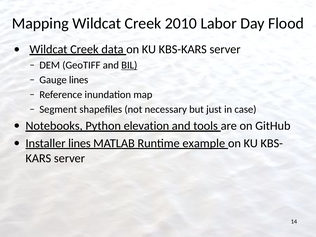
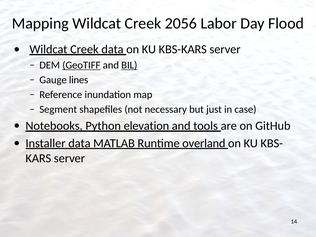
2010: 2010 -> 2056 (181, 23)
GeoTIFF underline: none -> present (81, 65)
Installer lines: lines -> data (79, 143)
example: example -> overland (204, 143)
